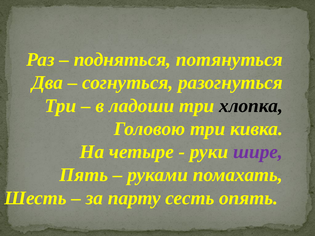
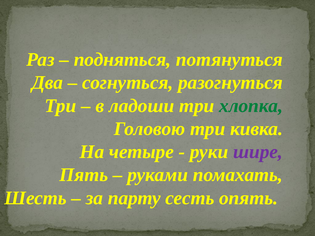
хлопка colour: black -> green (251, 106)
